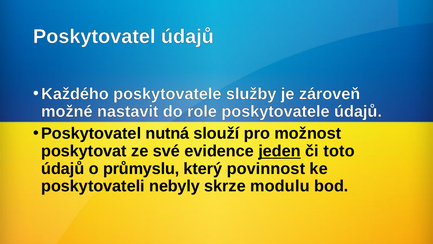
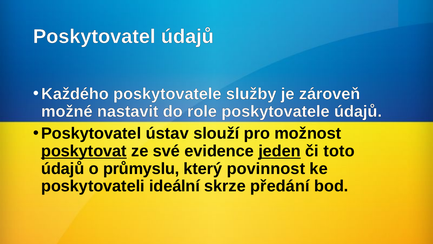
nutná: nutná -> ústav (167, 133)
poskytovat underline: none -> present (84, 151)
nebyly: nebyly -> ideální (175, 186)
modulu: modulu -> předání (280, 186)
